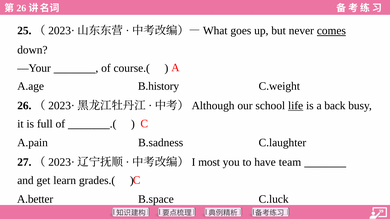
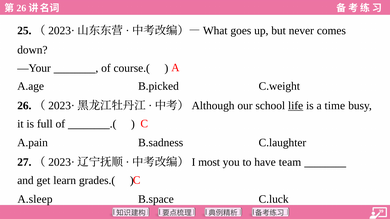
comes underline: present -> none (331, 31)
B.history: B.history -> B.picked (158, 86)
back: back -> time (335, 106)
A.better: A.better -> A.sleep (35, 200)
